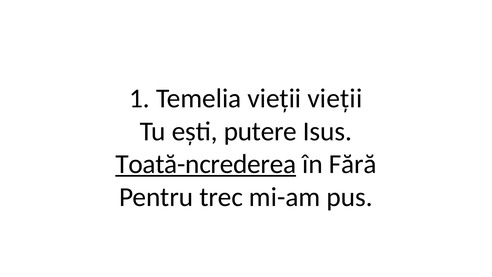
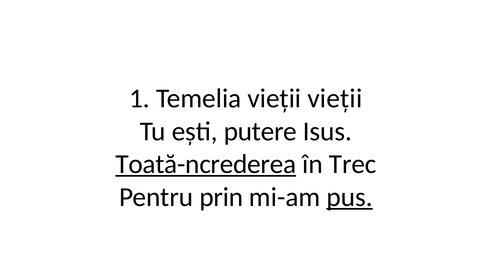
Fără: Fără -> Trec (353, 164)
trec: trec -> prin (221, 197)
pus underline: none -> present (350, 197)
